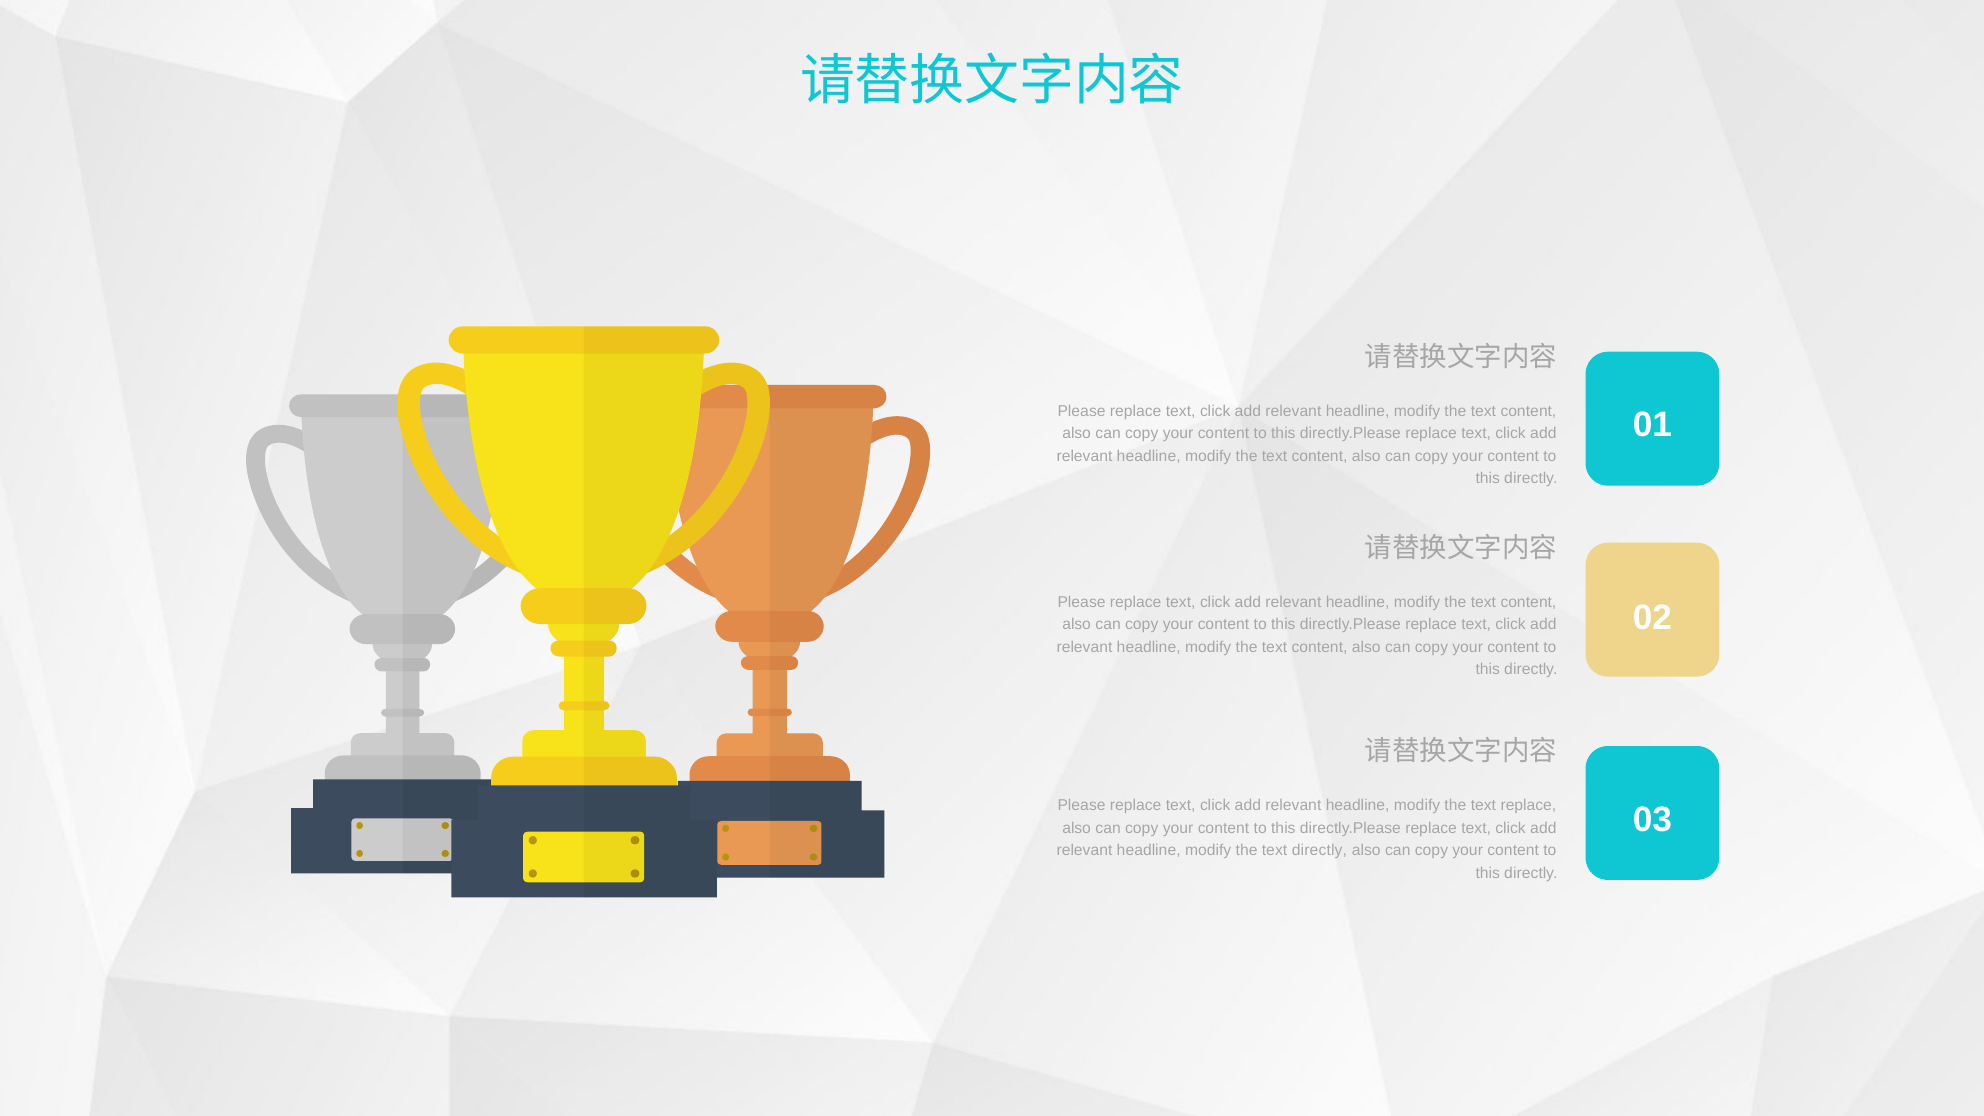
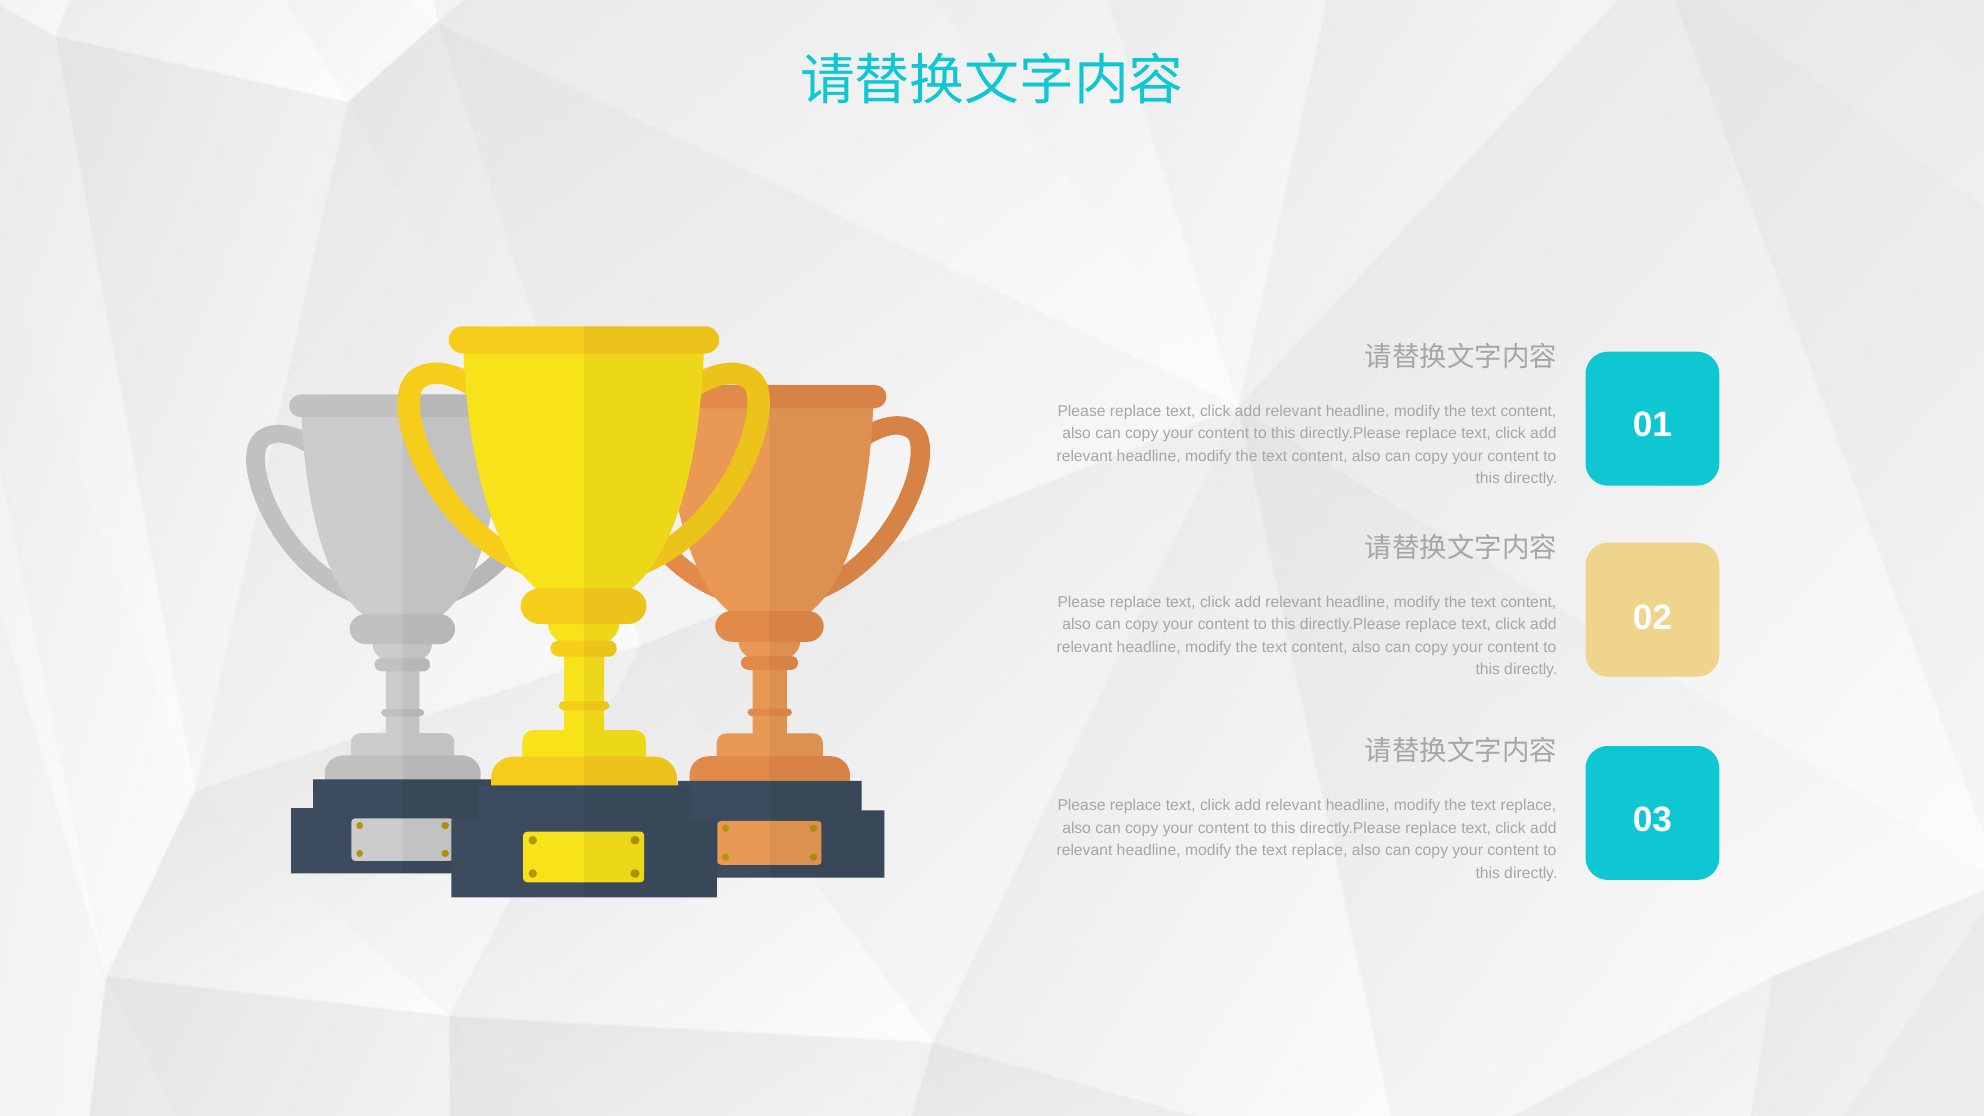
directly: directly -> replace (1319, 851)
